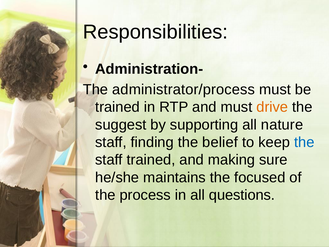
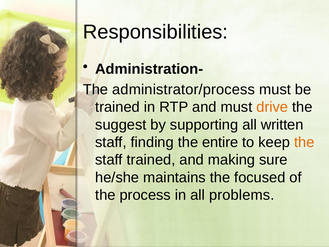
nature: nature -> written (282, 125)
belief: belief -> entire (220, 142)
the colour: blue -> orange (304, 142)
questions: questions -> problems (242, 195)
